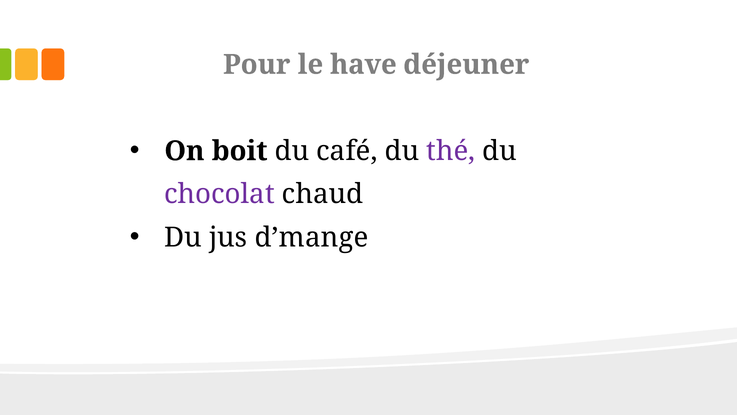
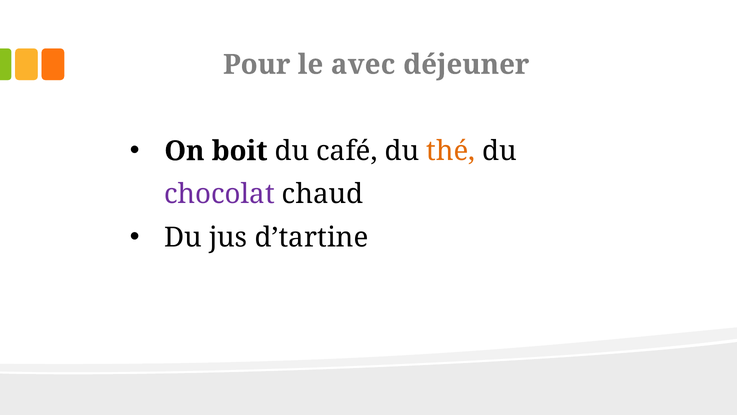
have: have -> avec (363, 65)
thé colour: purple -> orange (451, 151)
d’mange: d’mange -> d’tartine (312, 237)
